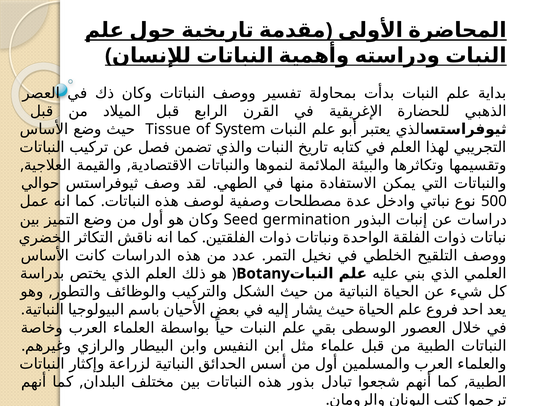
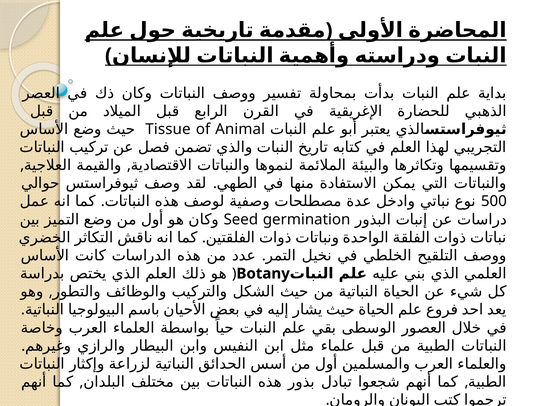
System: System -> Animal (240, 129)
